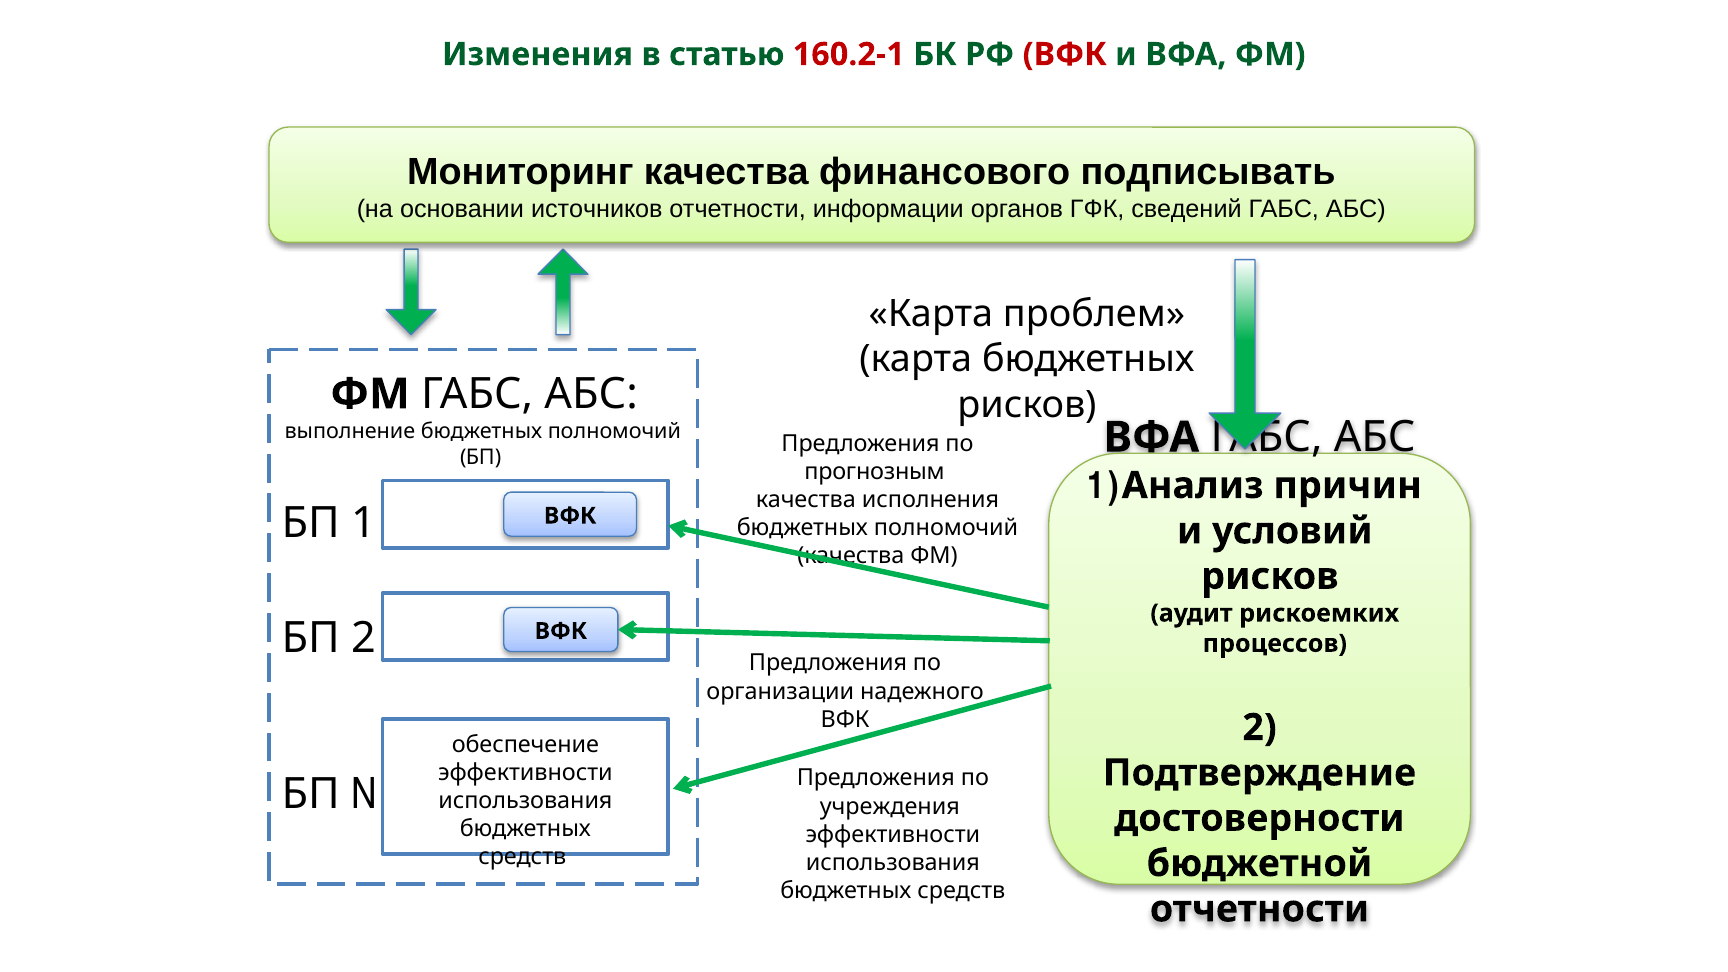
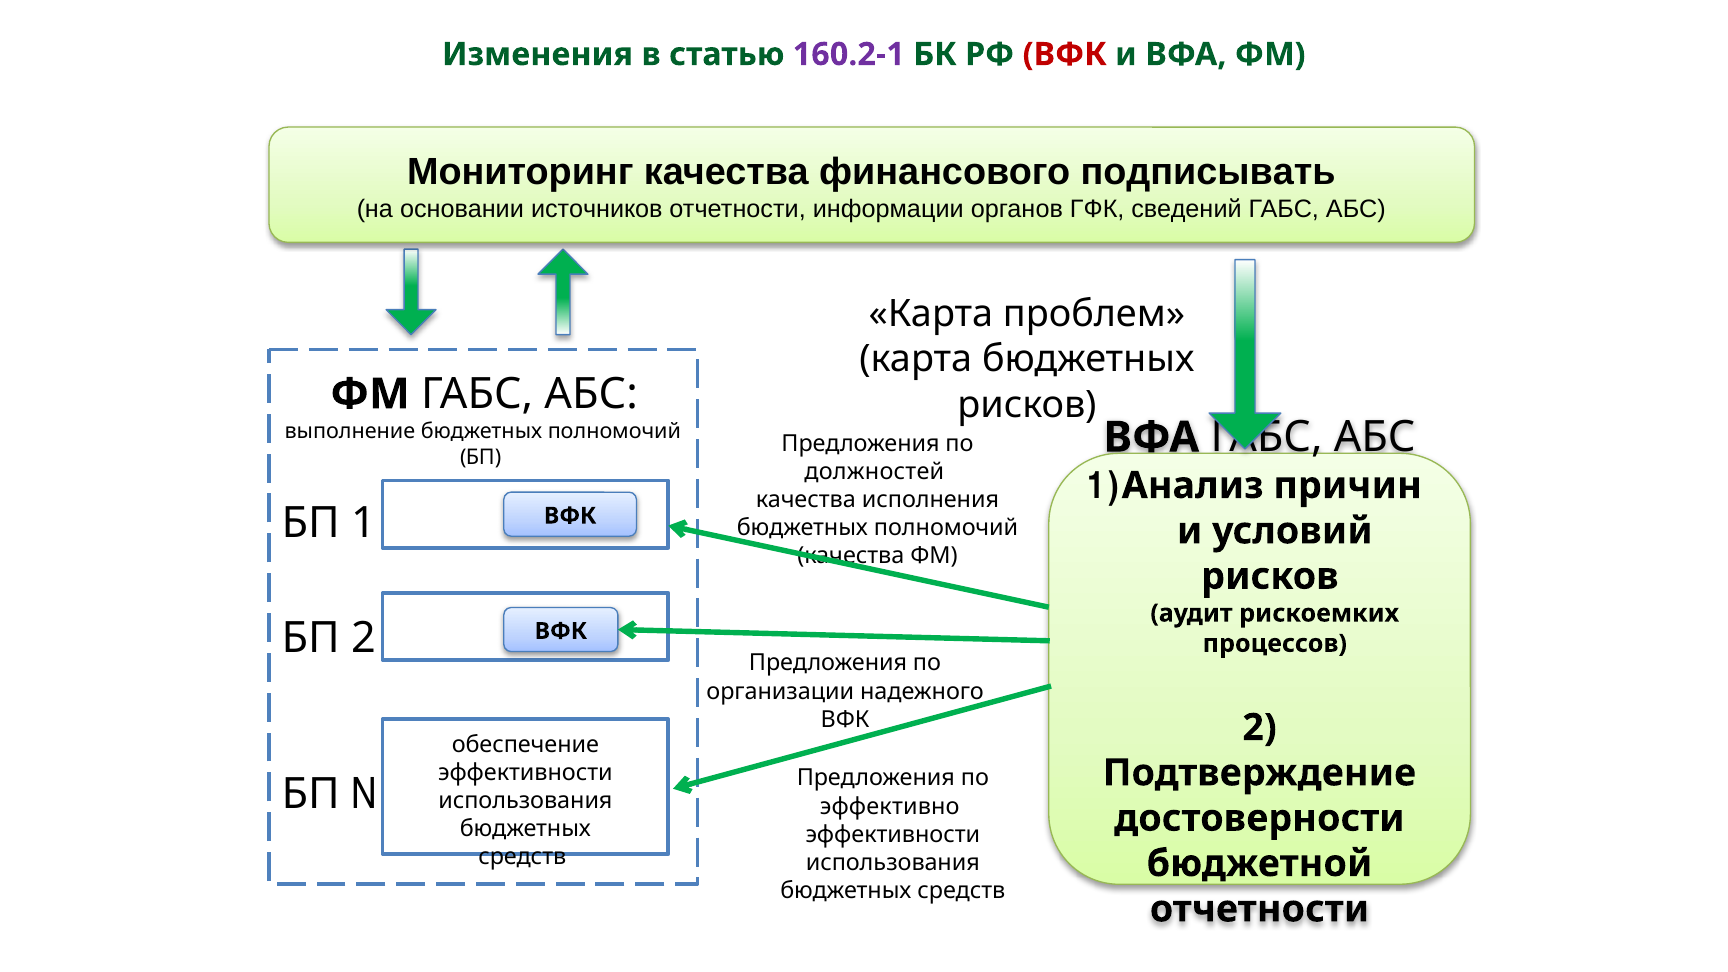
160.2-1 colour: red -> purple (849, 54)
прогнозным: прогнозным -> должностей (874, 471)
учреждения: учреждения -> эффективно (890, 806)
